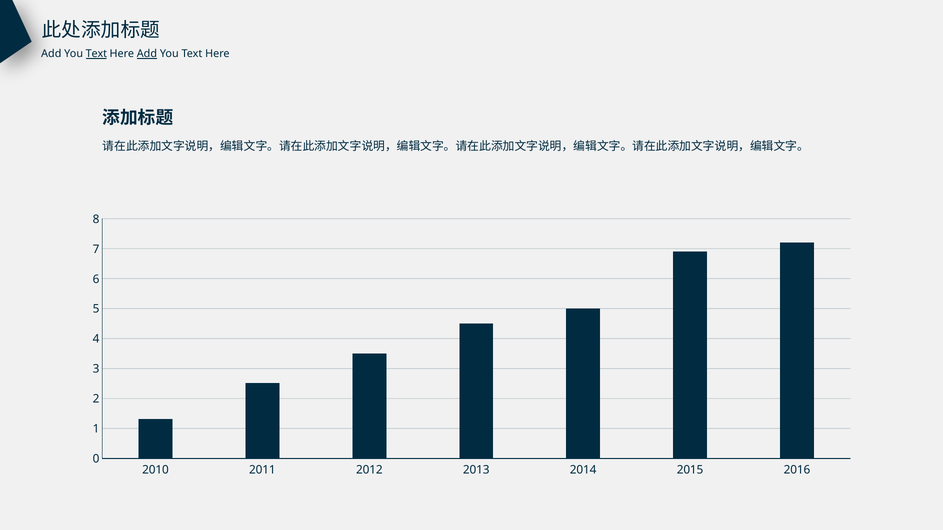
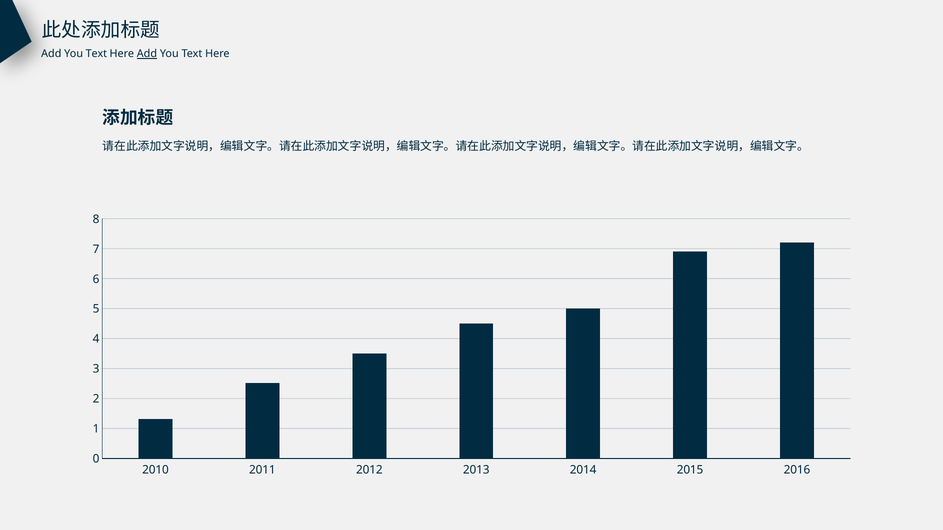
Text underline: present -> none (96, 54)
